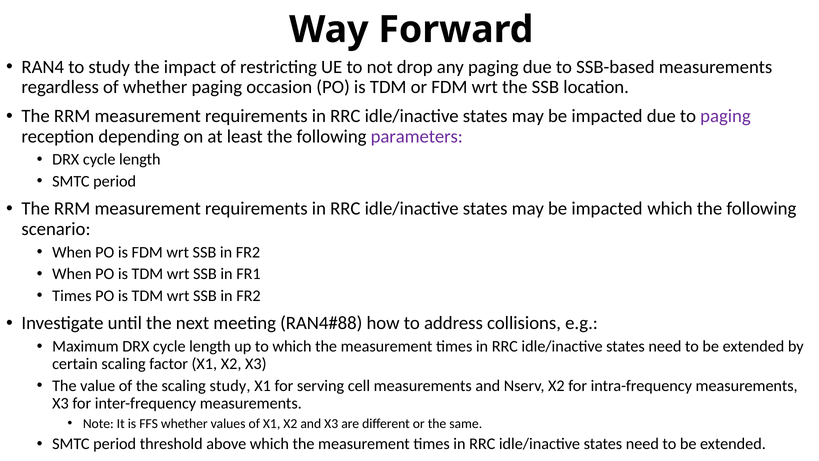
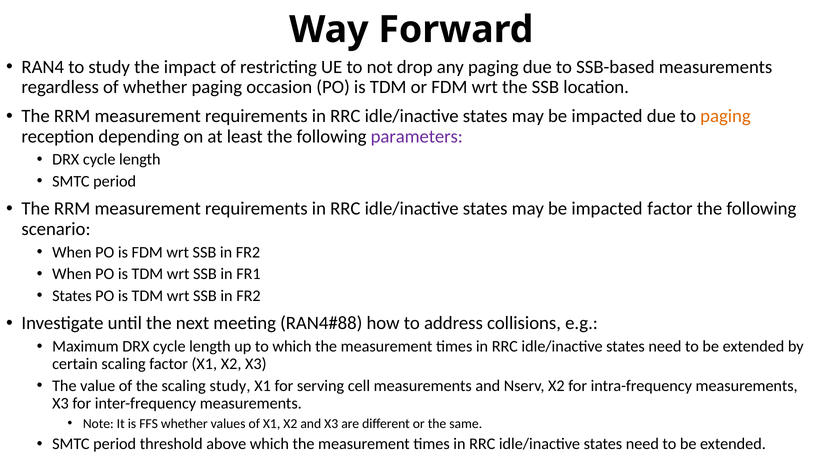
paging colour: purple -> orange (726, 116)
impacted which: which -> factor (670, 209)
Times: Times -> States (72, 296)
